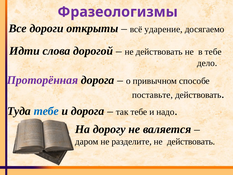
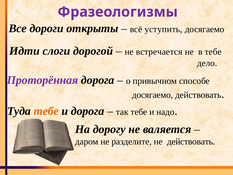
ударение: ударение -> уступить (163, 29)
слова: слова -> слоги (56, 51)
действовать: действовать -> встречается (159, 52)
поставьте: поставьте -> досягаемо (153, 95)
тебе colour: blue -> orange (46, 111)
